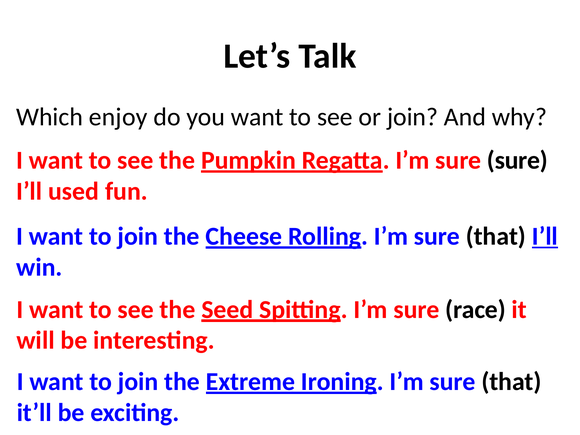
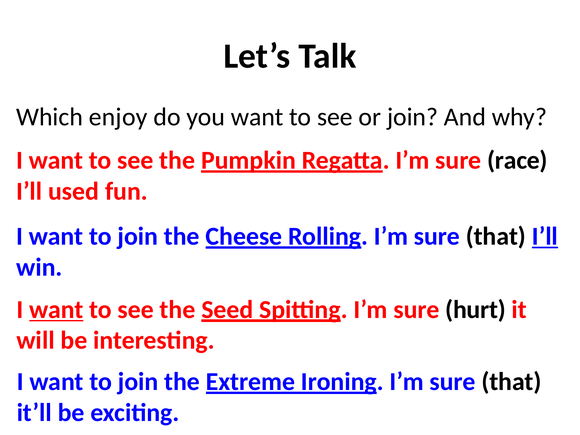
sure sure: sure -> race (517, 160)
want underline: none -> present (56, 310)
race: race -> hurt (476, 310)
